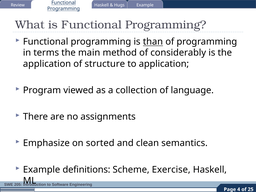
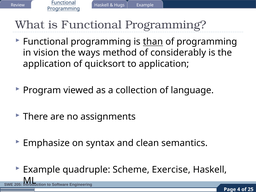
terms: terms -> vision (46, 53)
main: main -> ways (89, 53)
structure: structure -> quicksort (105, 64)
sorted: sorted -> syntax (100, 143)
definitions: definitions -> quadruple (86, 170)
